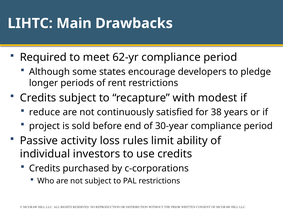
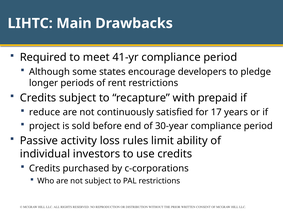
62-yr: 62-yr -> 41-yr (126, 57)
modest: modest -> prepaid (218, 98)
38: 38 -> 17 (216, 112)
